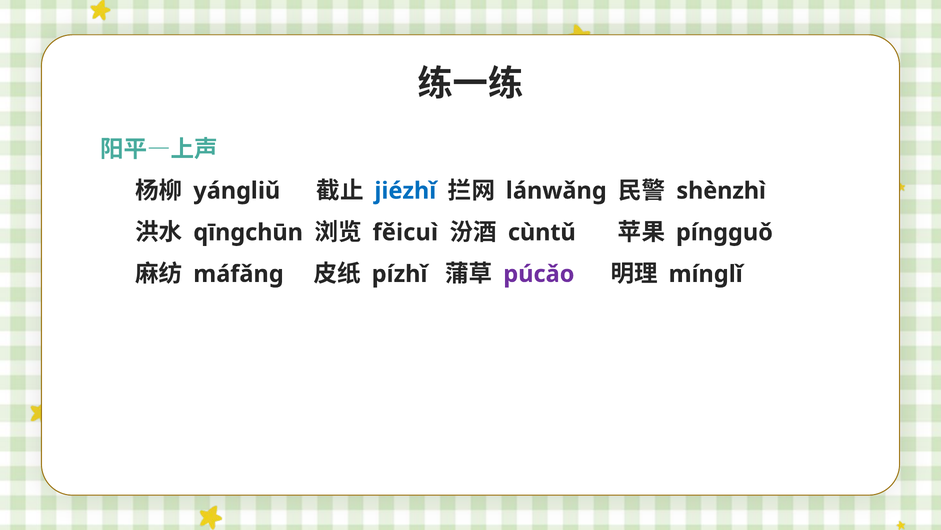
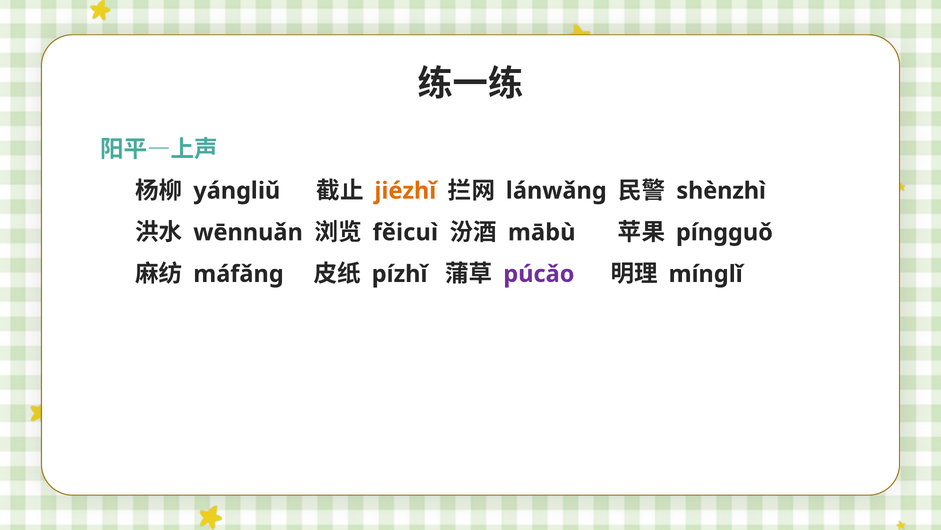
jiézhǐ colour: blue -> orange (405, 191)
qīngchūn: qīngchūn -> wēnnuǎn (248, 232)
cùntǔ: cùntǔ -> mābù (542, 232)
